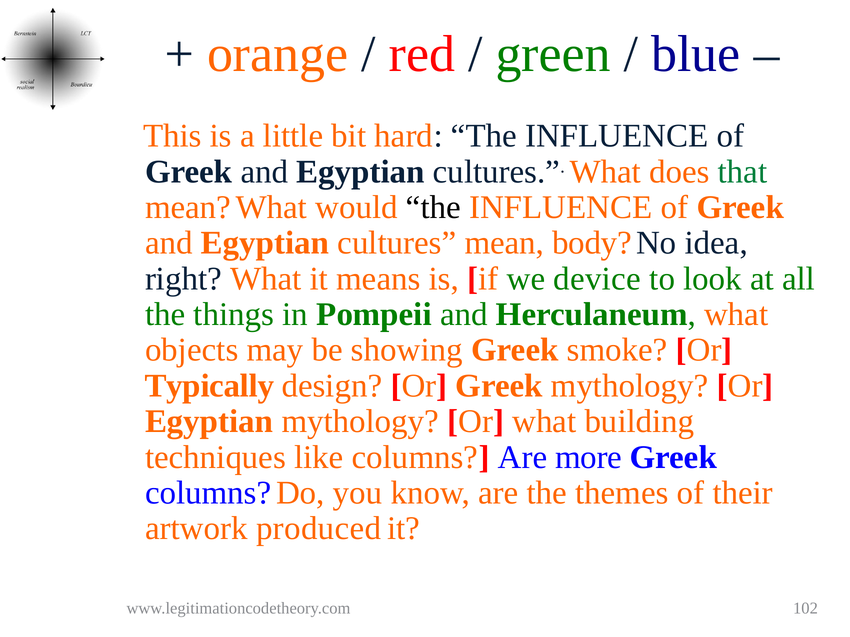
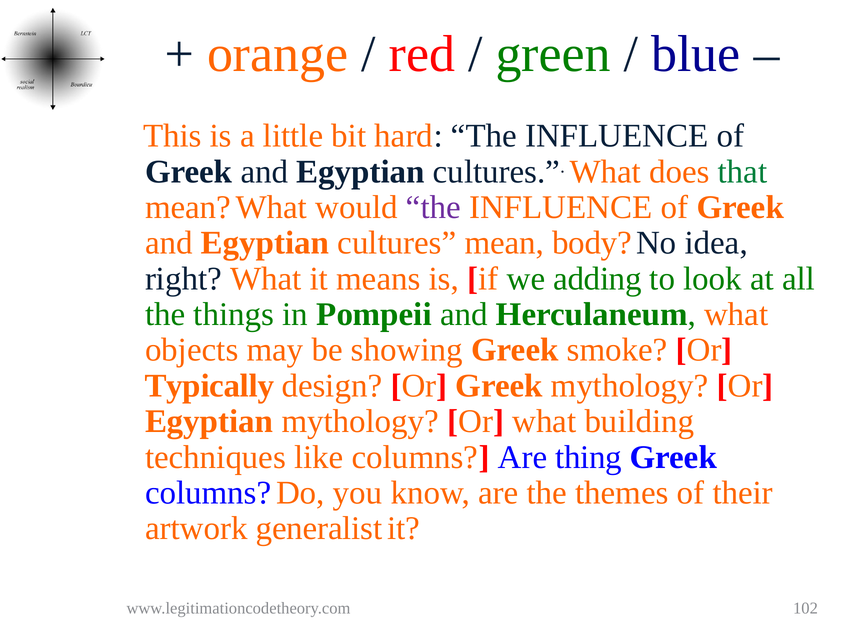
the colour: black -> purple (433, 208)
device: device -> adding (597, 279)
more: more -> thing (589, 457)
produced: produced -> generalist (319, 529)
